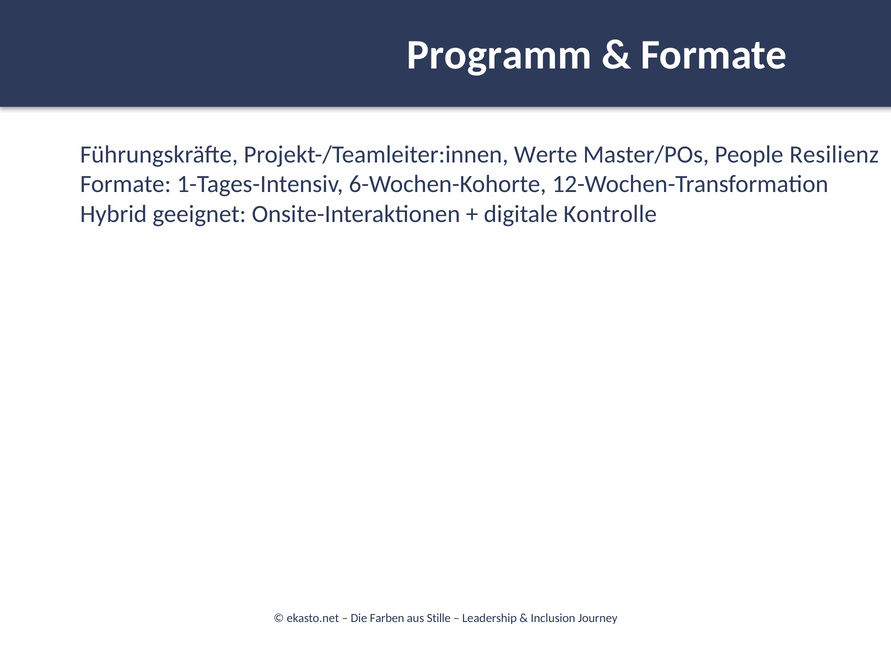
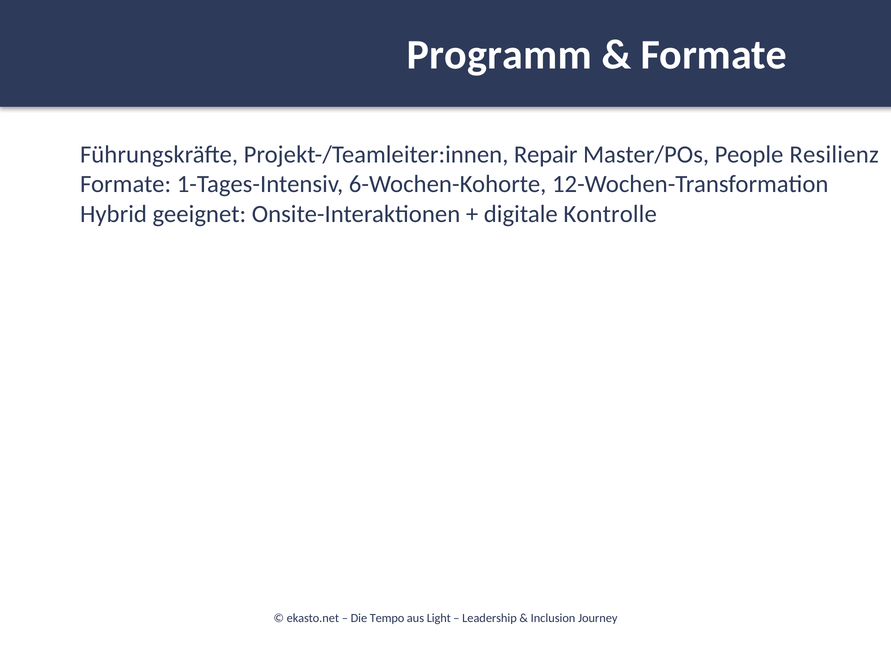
Werte: Werte -> Repair (546, 155)
Farben: Farben -> Tempo (387, 619)
Stille: Stille -> Light (439, 619)
